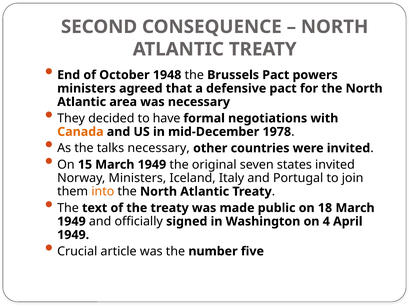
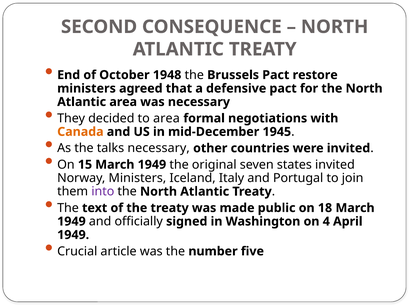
powers: powers -> restore (315, 75)
to have: have -> area (166, 119)
1978: 1978 -> 1945 (277, 132)
into colour: orange -> purple (103, 192)
